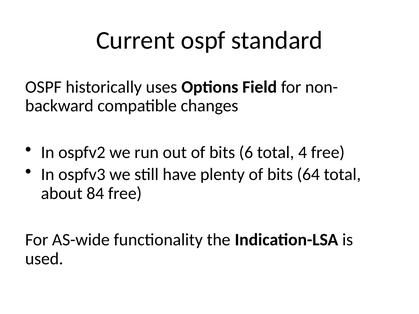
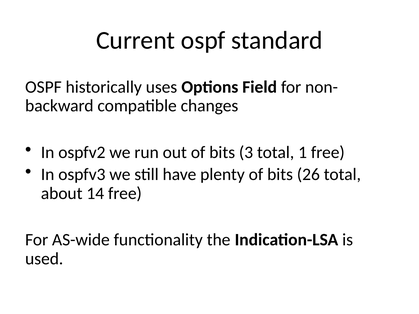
6: 6 -> 3 (246, 152)
4: 4 -> 1 (303, 152)
64: 64 -> 26 (308, 175)
84: 84 -> 14 (95, 194)
